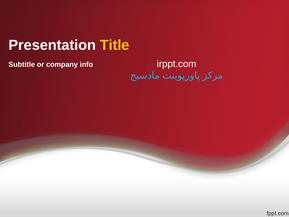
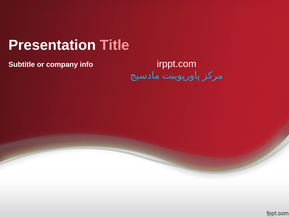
Title colour: yellow -> pink (115, 45)
